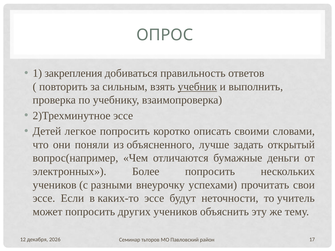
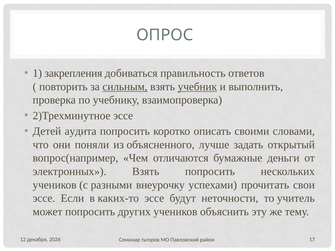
сильным underline: none -> present (125, 87)
легкое: легкое -> аудита (81, 131)
электронных Более: Более -> Взять (146, 172)
